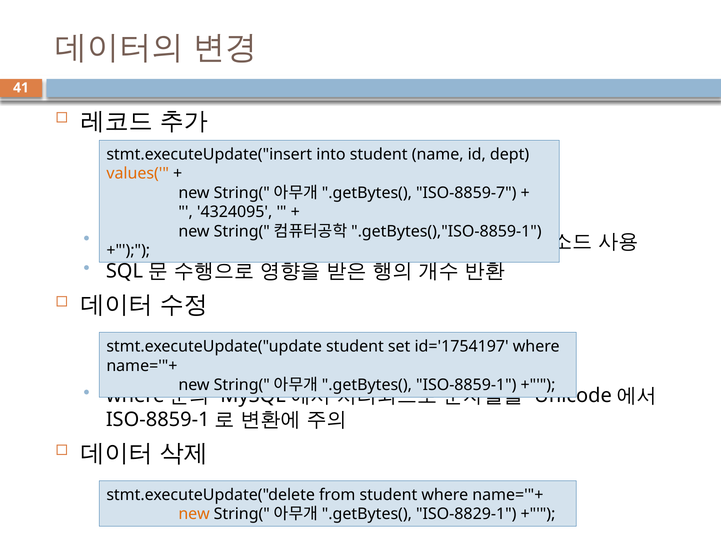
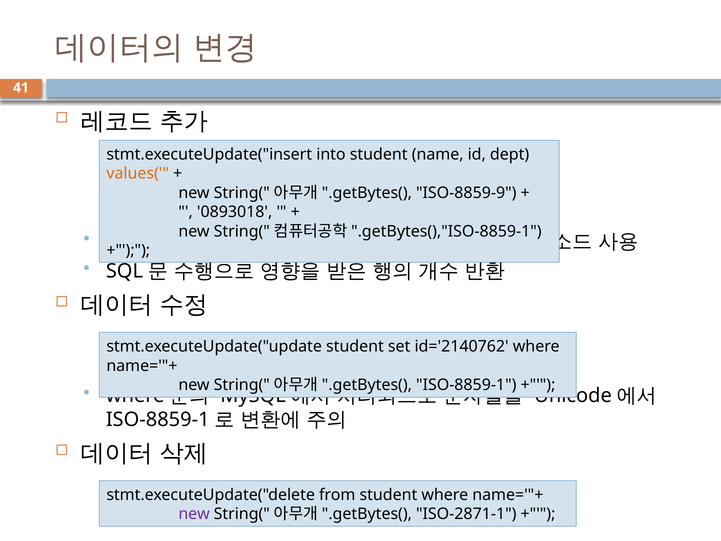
ISO-8859-7: ISO-8859-7 -> ISO-8859-9 (466, 193)
4324095: 4324095 -> 0893018 (235, 212)
id='1754197: id='1754197 -> id='2140762 (462, 346)
new colour: orange -> purple (194, 514)
ISO-8829-1: ISO-8829-1 -> ISO-2871-1 (466, 514)
